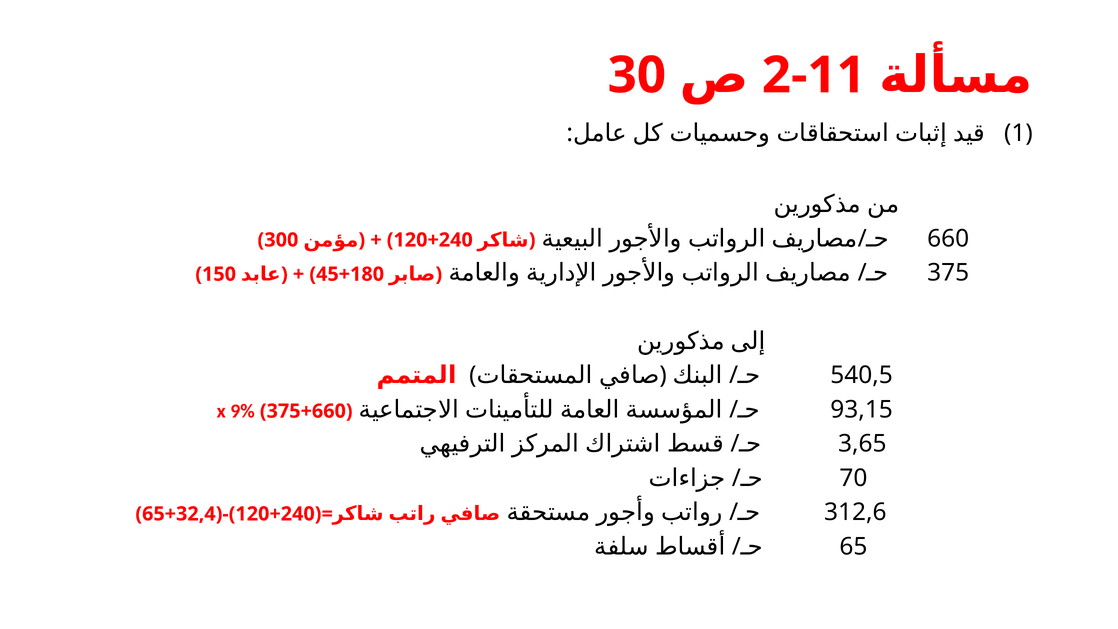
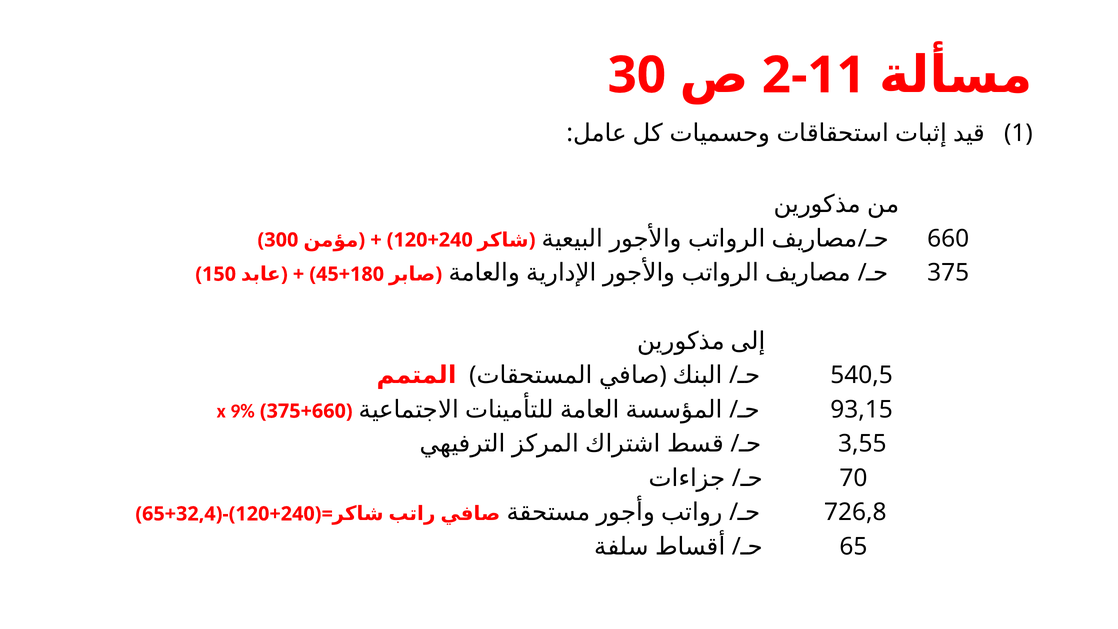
3,65: 3,65 -> 3,55 (862, 444)
312,6: 312,6 -> 726,8 (855, 512)
